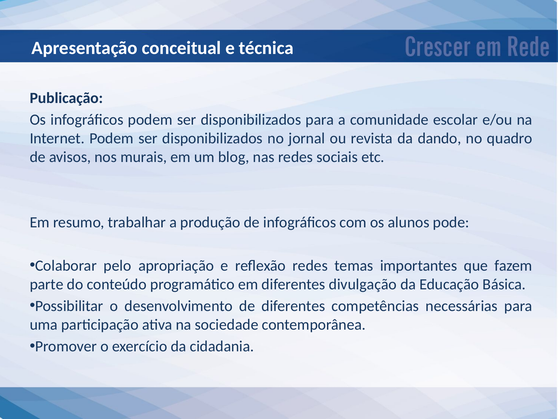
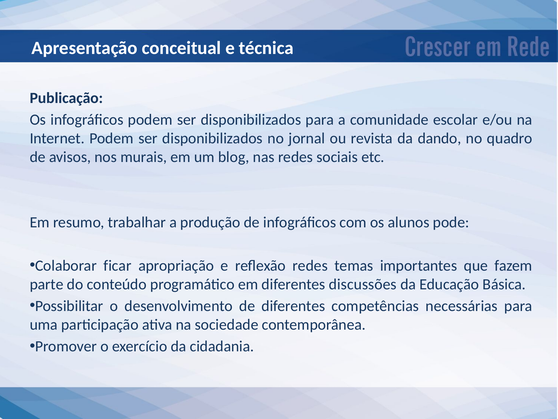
pelo: pelo -> ficar (118, 265)
divulgação: divulgação -> discussões (363, 284)
